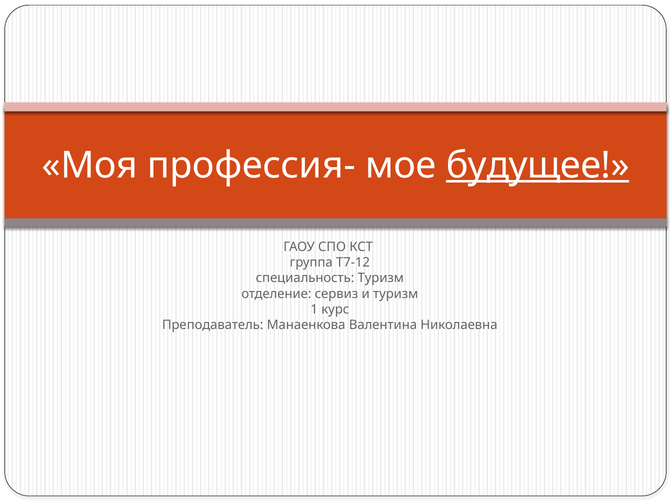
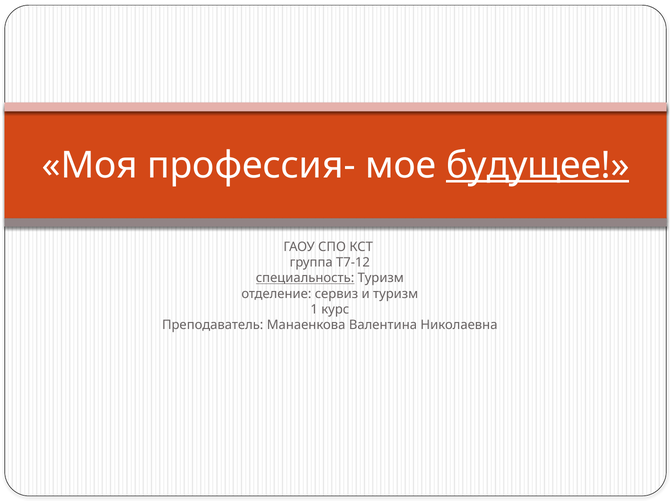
специальность underline: none -> present (305, 278)
